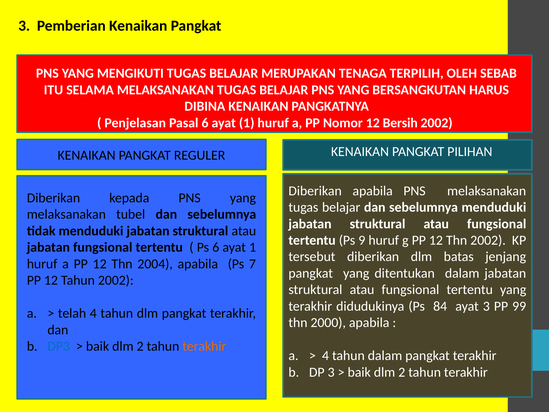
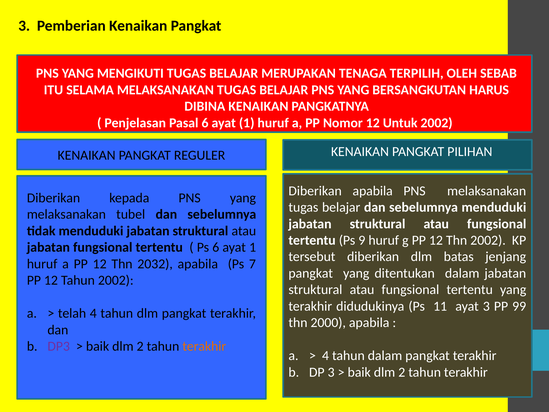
Bersih: Bersih -> Untuk (400, 123)
2004: 2004 -> 2032 (155, 264)
84: 84 -> 11 (440, 306)
DP3 colour: blue -> purple (59, 346)
